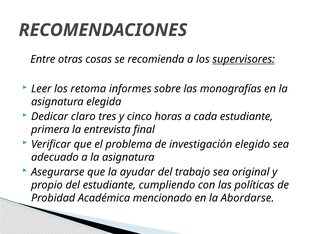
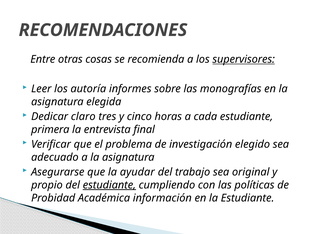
retoma: retoma -> autoría (88, 89)
estudiante underline: none -> present (109, 185)
mencionado: mencionado -> información (162, 198)
la Abordarse: Abordarse -> Estudiante (248, 198)
